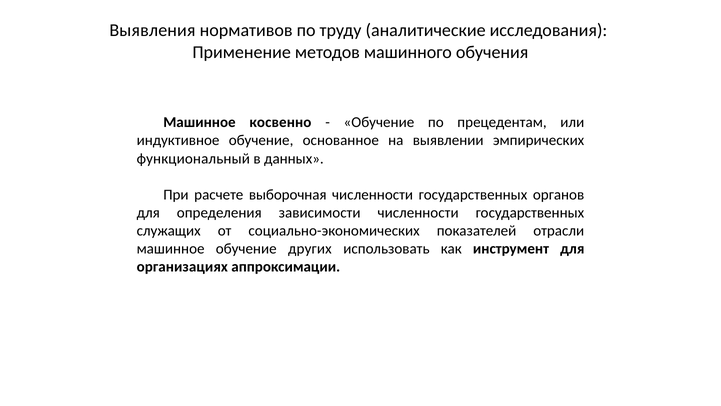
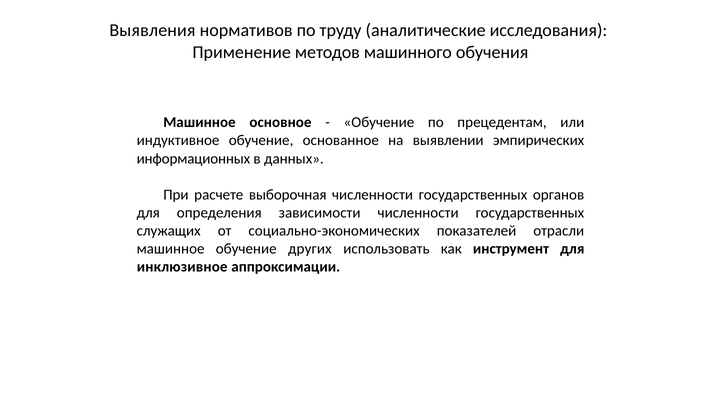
косвенно: косвенно -> основное (280, 122)
функциональный: функциональный -> информационных (193, 158)
организациях: организациях -> инклюзивное (182, 267)
